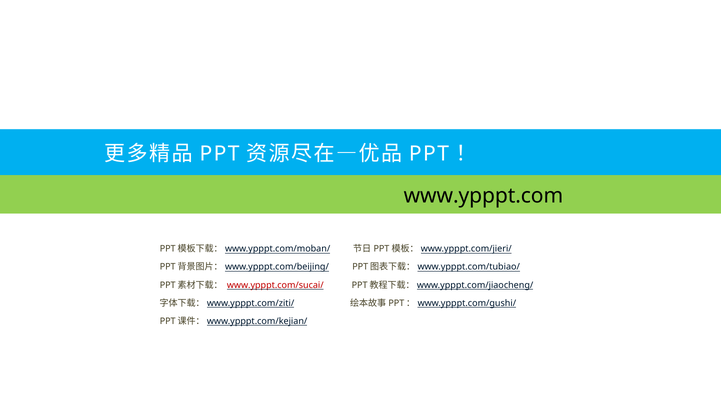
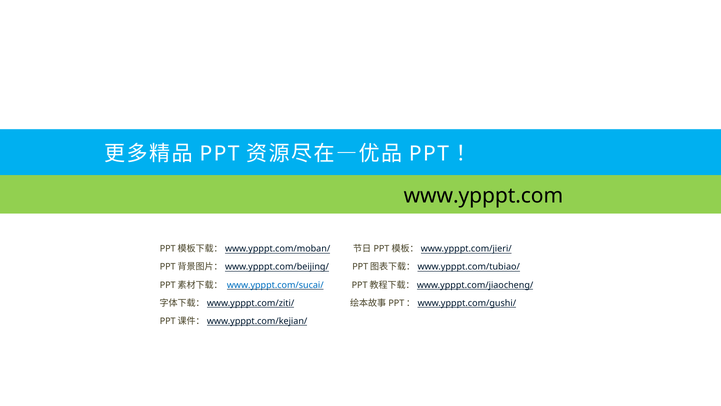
www.ypppt.com/sucai/ colour: red -> blue (275, 285)
